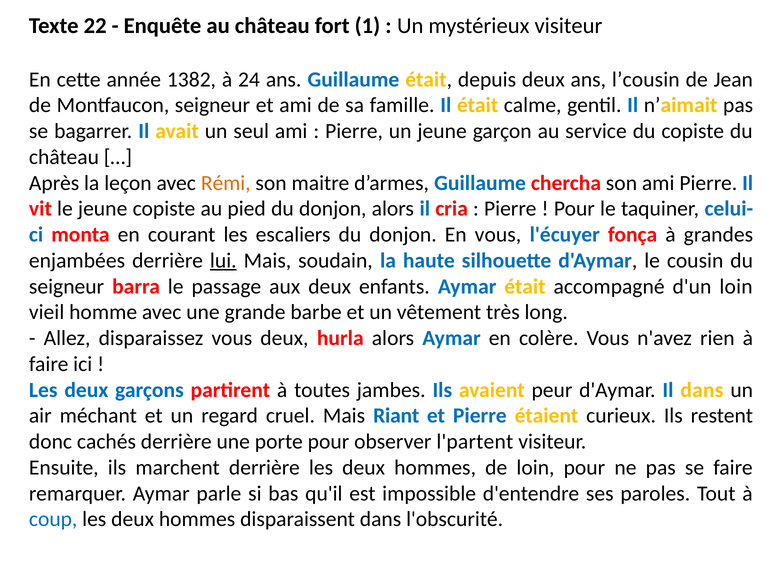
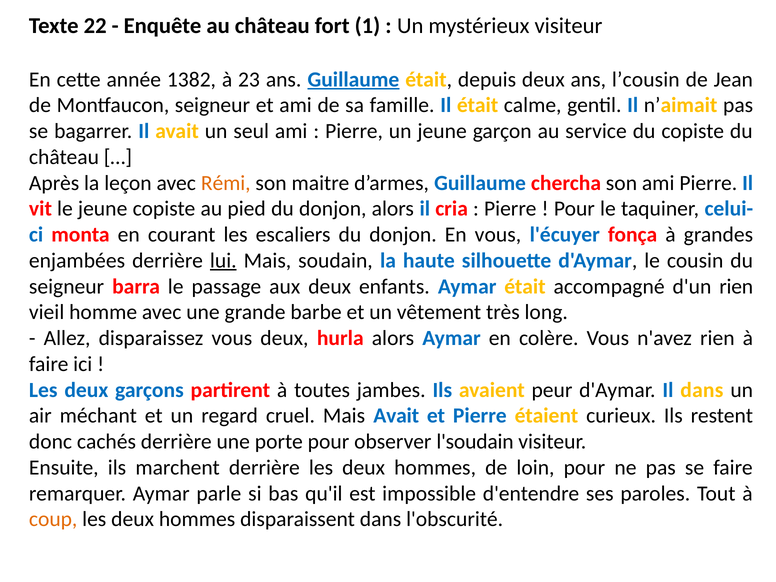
24: 24 -> 23 (249, 79)
Guillaume underline: none -> present (353, 79)
d'un loin: loin -> rien (736, 286)
Mais Riant: Riant -> Avait (396, 416)
l'partent: l'partent -> l'soudain (475, 442)
coup colour: blue -> orange (53, 519)
